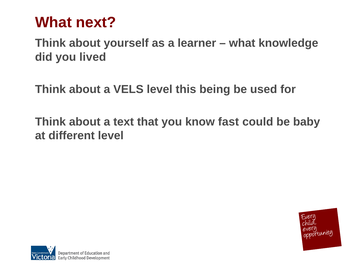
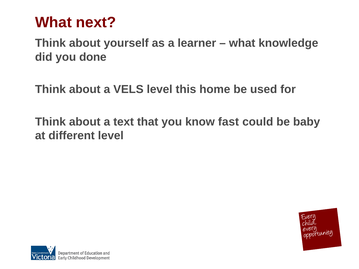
lived: lived -> done (93, 57)
being: being -> home (215, 90)
